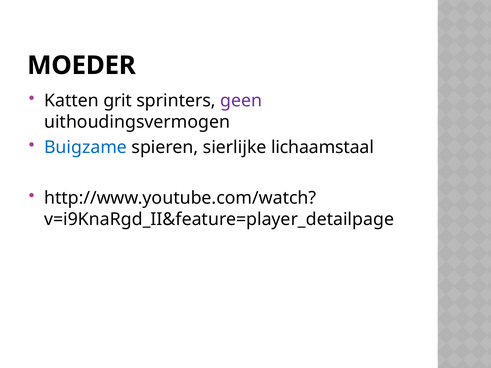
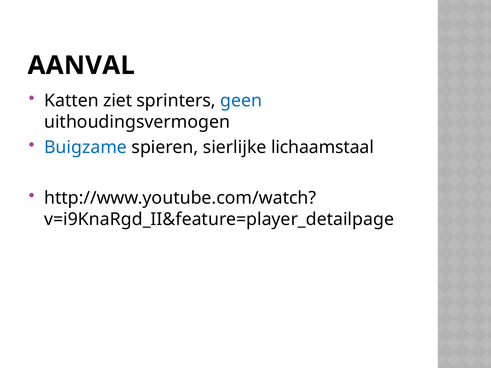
MOEDER: MOEDER -> AANVAL (81, 65)
grit: grit -> ziet (118, 101)
geen colour: purple -> blue (241, 101)
